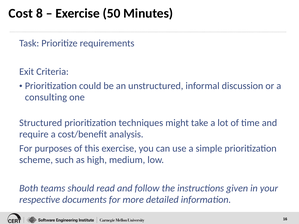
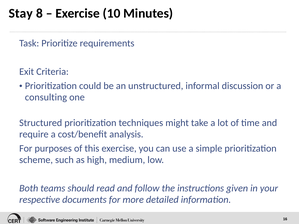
Cost: Cost -> Stay (21, 13)
50: 50 -> 10 (112, 13)
